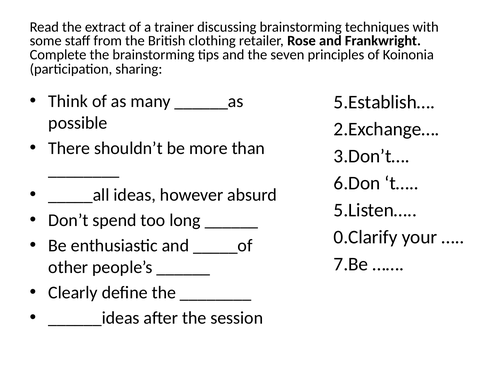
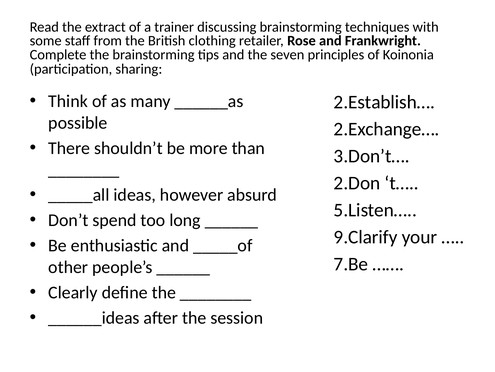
5.Establish…: 5.Establish… -> 2.Establish… (384, 102)
6.Don: 6.Don -> 2.Don (357, 183)
0.Clarify: 0.Clarify -> 9.Clarify (366, 237)
